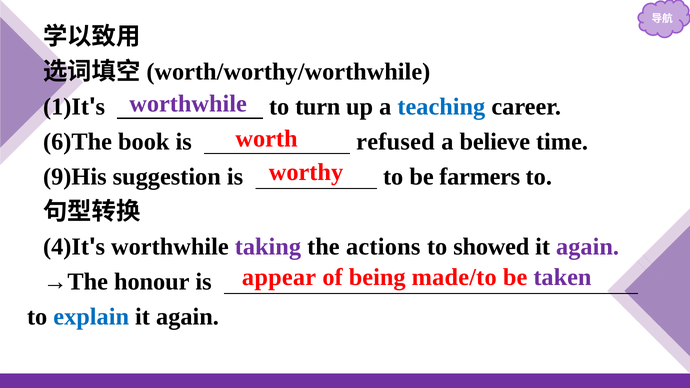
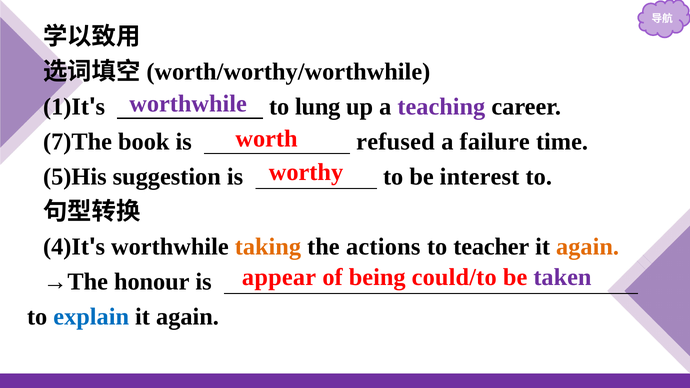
turn: turn -> lung (318, 107)
teaching colour: blue -> purple (441, 107)
6)The: 6)The -> 7)The (78, 142)
believe: believe -> failure (495, 142)
9)His: 9)His -> 5)His (75, 177)
farmers: farmers -> interest (480, 177)
taking colour: purple -> orange (268, 247)
showed: showed -> teacher (491, 247)
again colour: purple -> orange (588, 247)
made/to: made/to -> could/to (454, 277)
